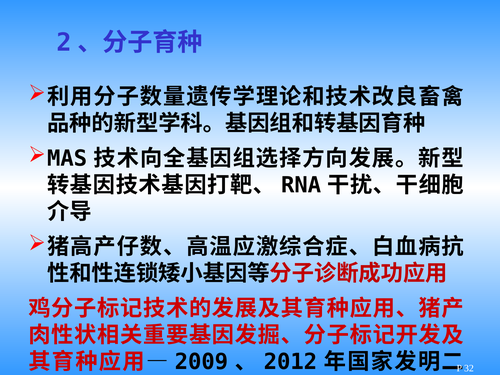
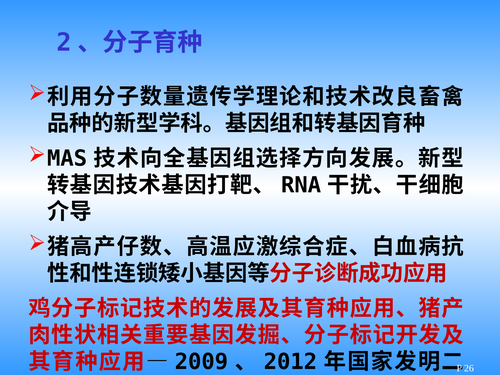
32: 32 -> 26 (469, 368)
